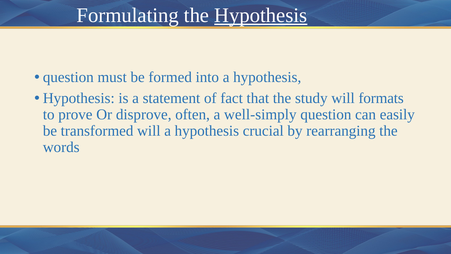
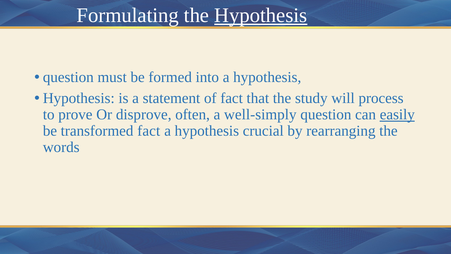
formats: formats -> process (381, 98)
easily underline: none -> present (397, 114)
transformed will: will -> fact (149, 131)
